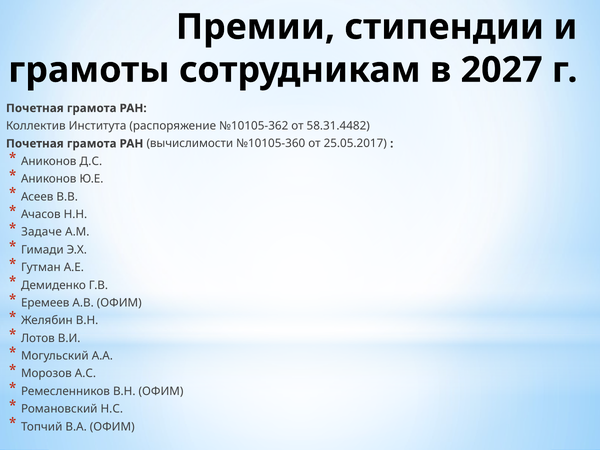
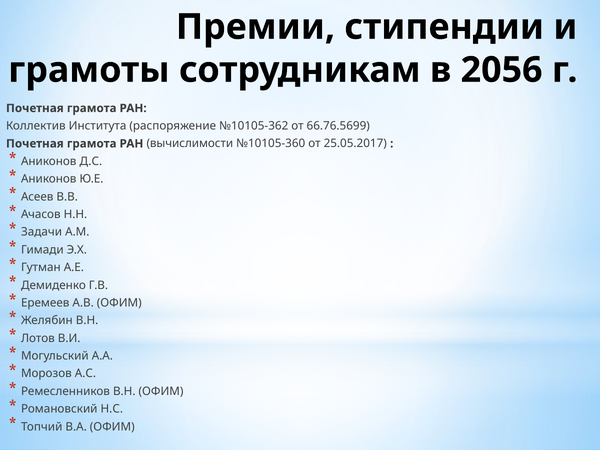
2027: 2027 -> 2056 (502, 70)
58.31.4482: 58.31.4482 -> 66.76.5699 (338, 126)
Задаче: Задаче -> Задачи (42, 232)
